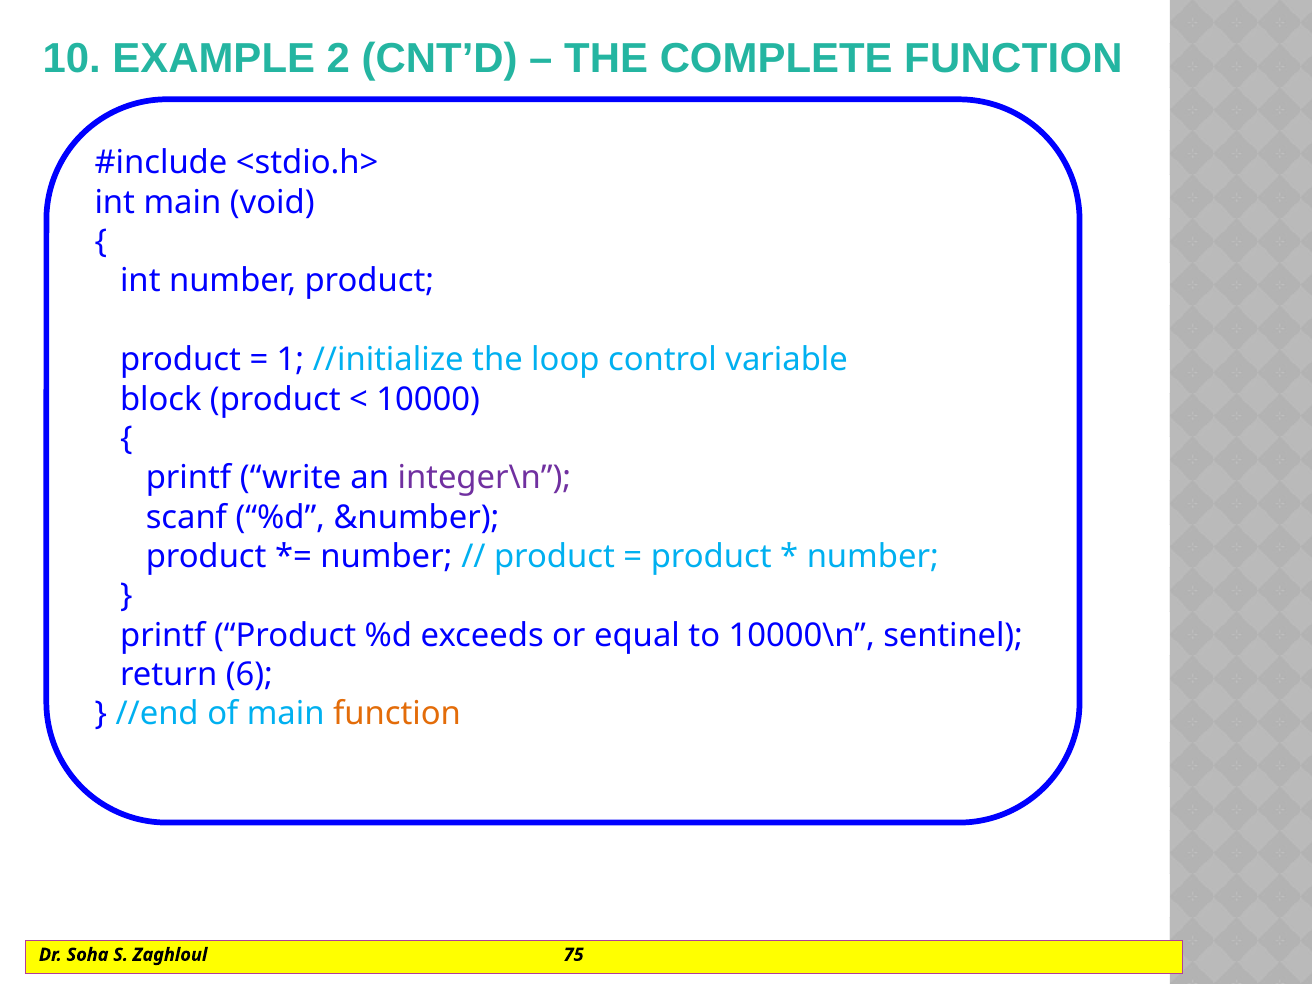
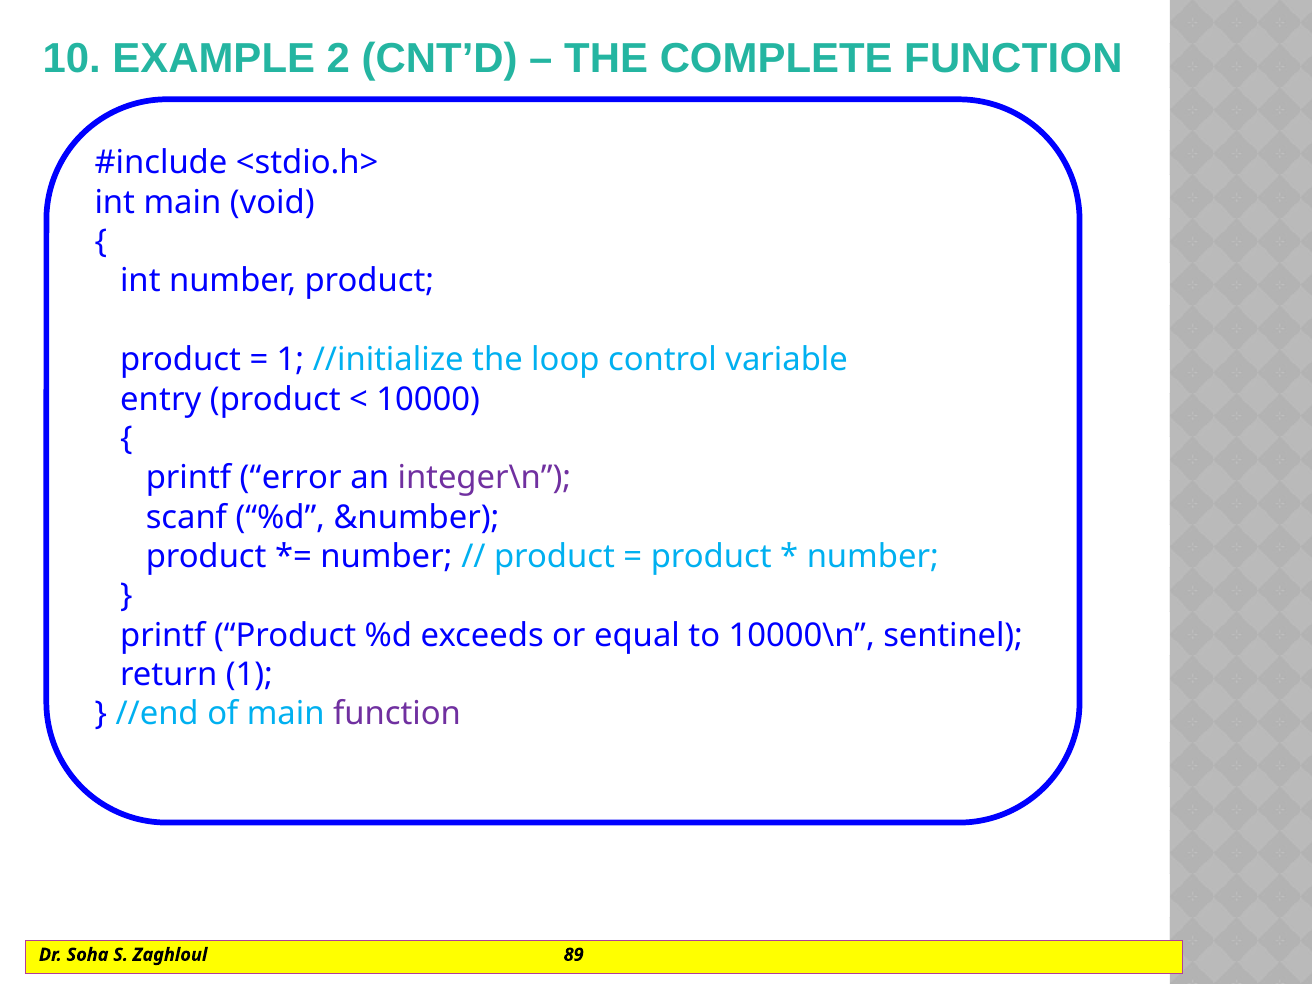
block: block -> entry (161, 399)
write: write -> error (291, 478)
return 6: 6 -> 1 (249, 675)
function colour: orange -> purple (397, 714)
75: 75 -> 89 (574, 955)
